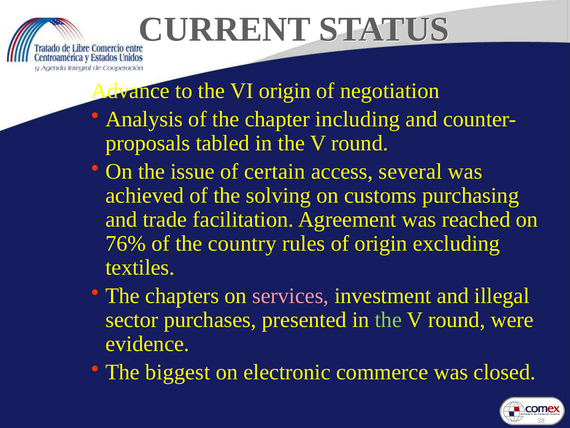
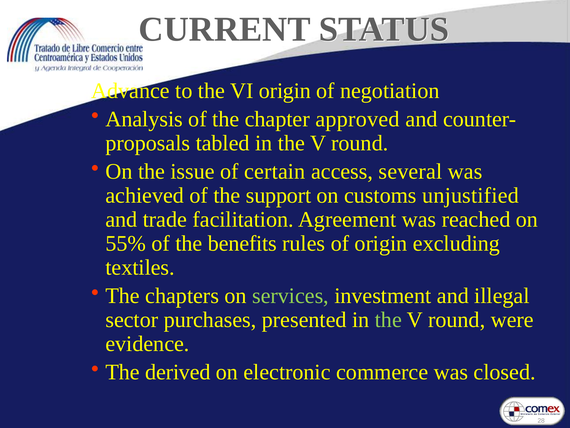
including: including -> approved (358, 119)
solving: solving -> support (279, 195)
purchasing: purchasing -> unjustified (471, 195)
76%: 76% -> 55% (126, 243)
country: country -> benefits (242, 243)
services colour: pink -> light green (290, 296)
biggest: biggest -> derived (178, 372)
